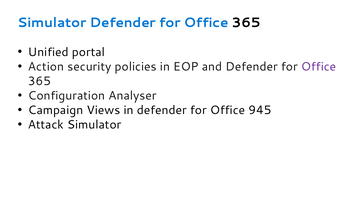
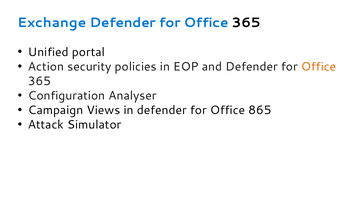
Simulator: Simulator -> Exchange (52, 23)
Office colour: purple -> orange (319, 67)
945: 945 -> 865 (260, 110)
